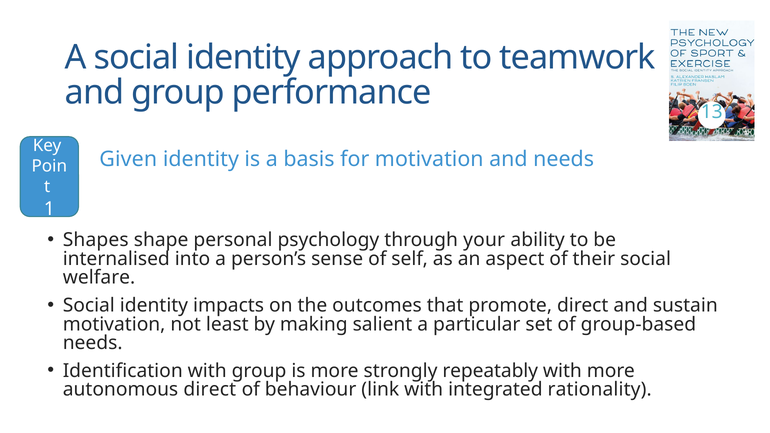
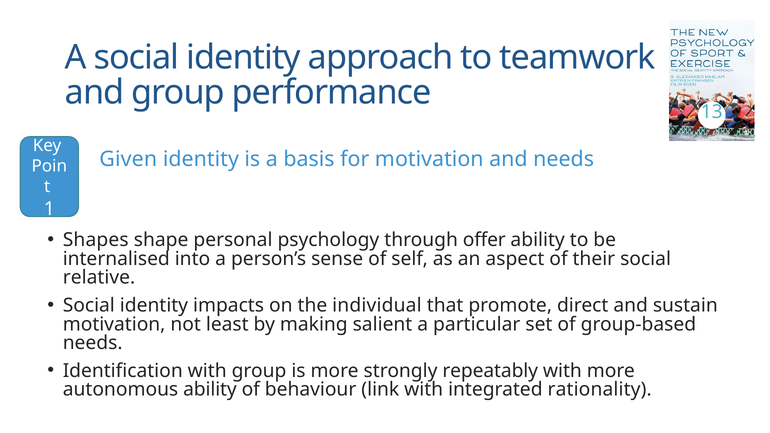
your: your -> offer (484, 240)
welfare: welfare -> relative (99, 278)
outcomes: outcomes -> individual (377, 306)
autonomous direct: direct -> ability (210, 390)
